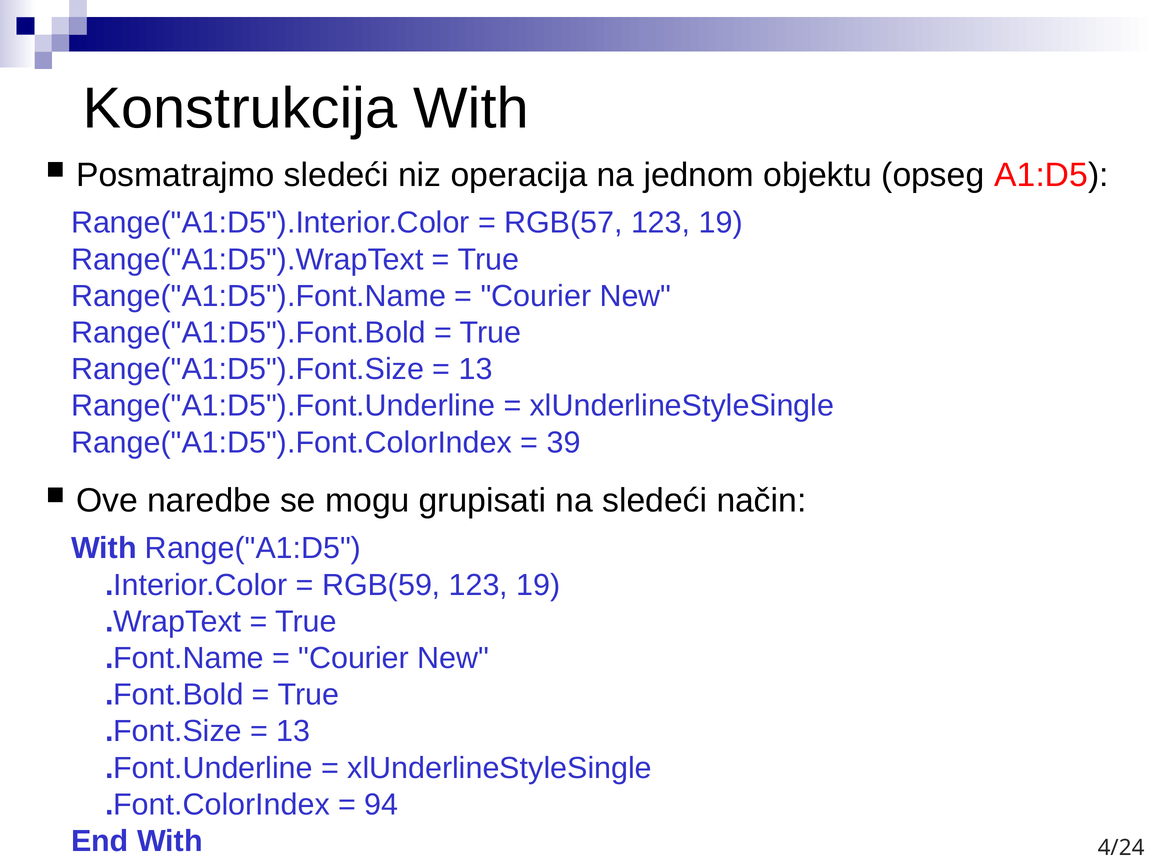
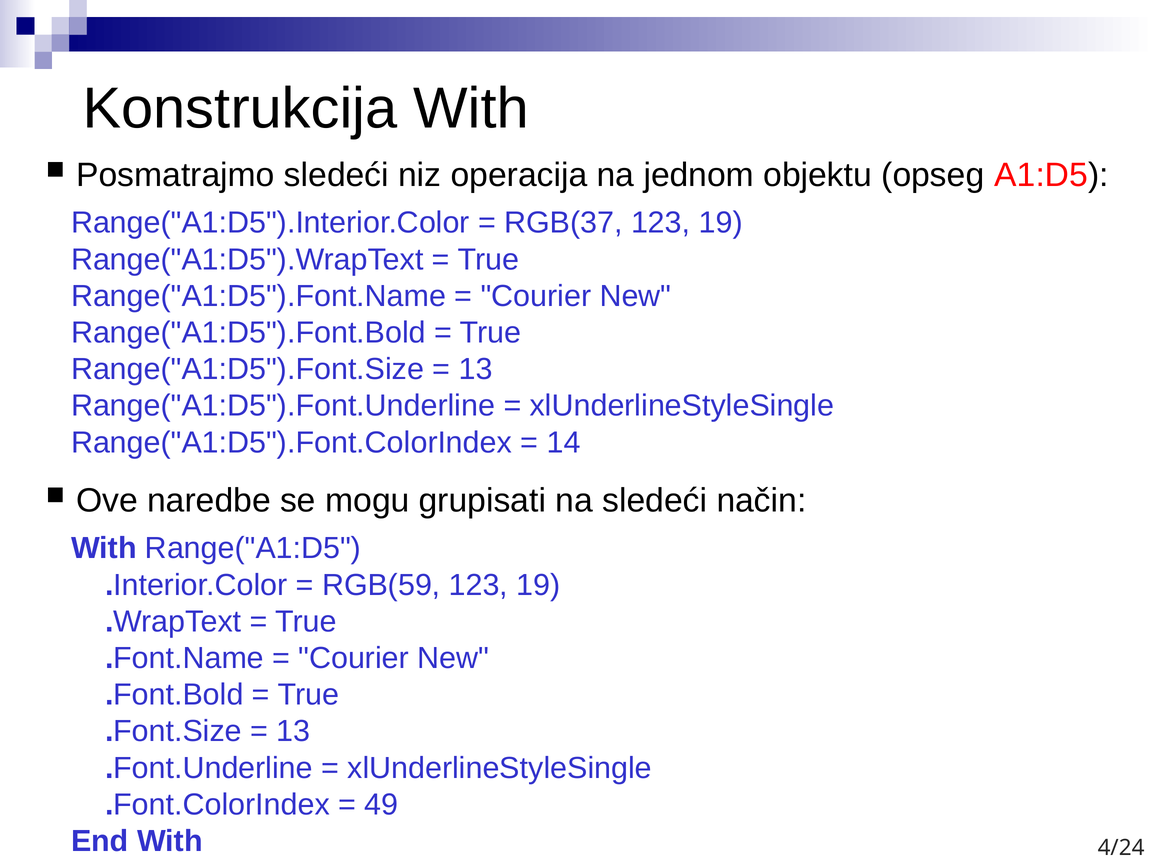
RGB(57: RGB(57 -> RGB(37 (563, 223)
39: 39 -> 14 (564, 442)
94: 94 -> 49 (381, 805)
